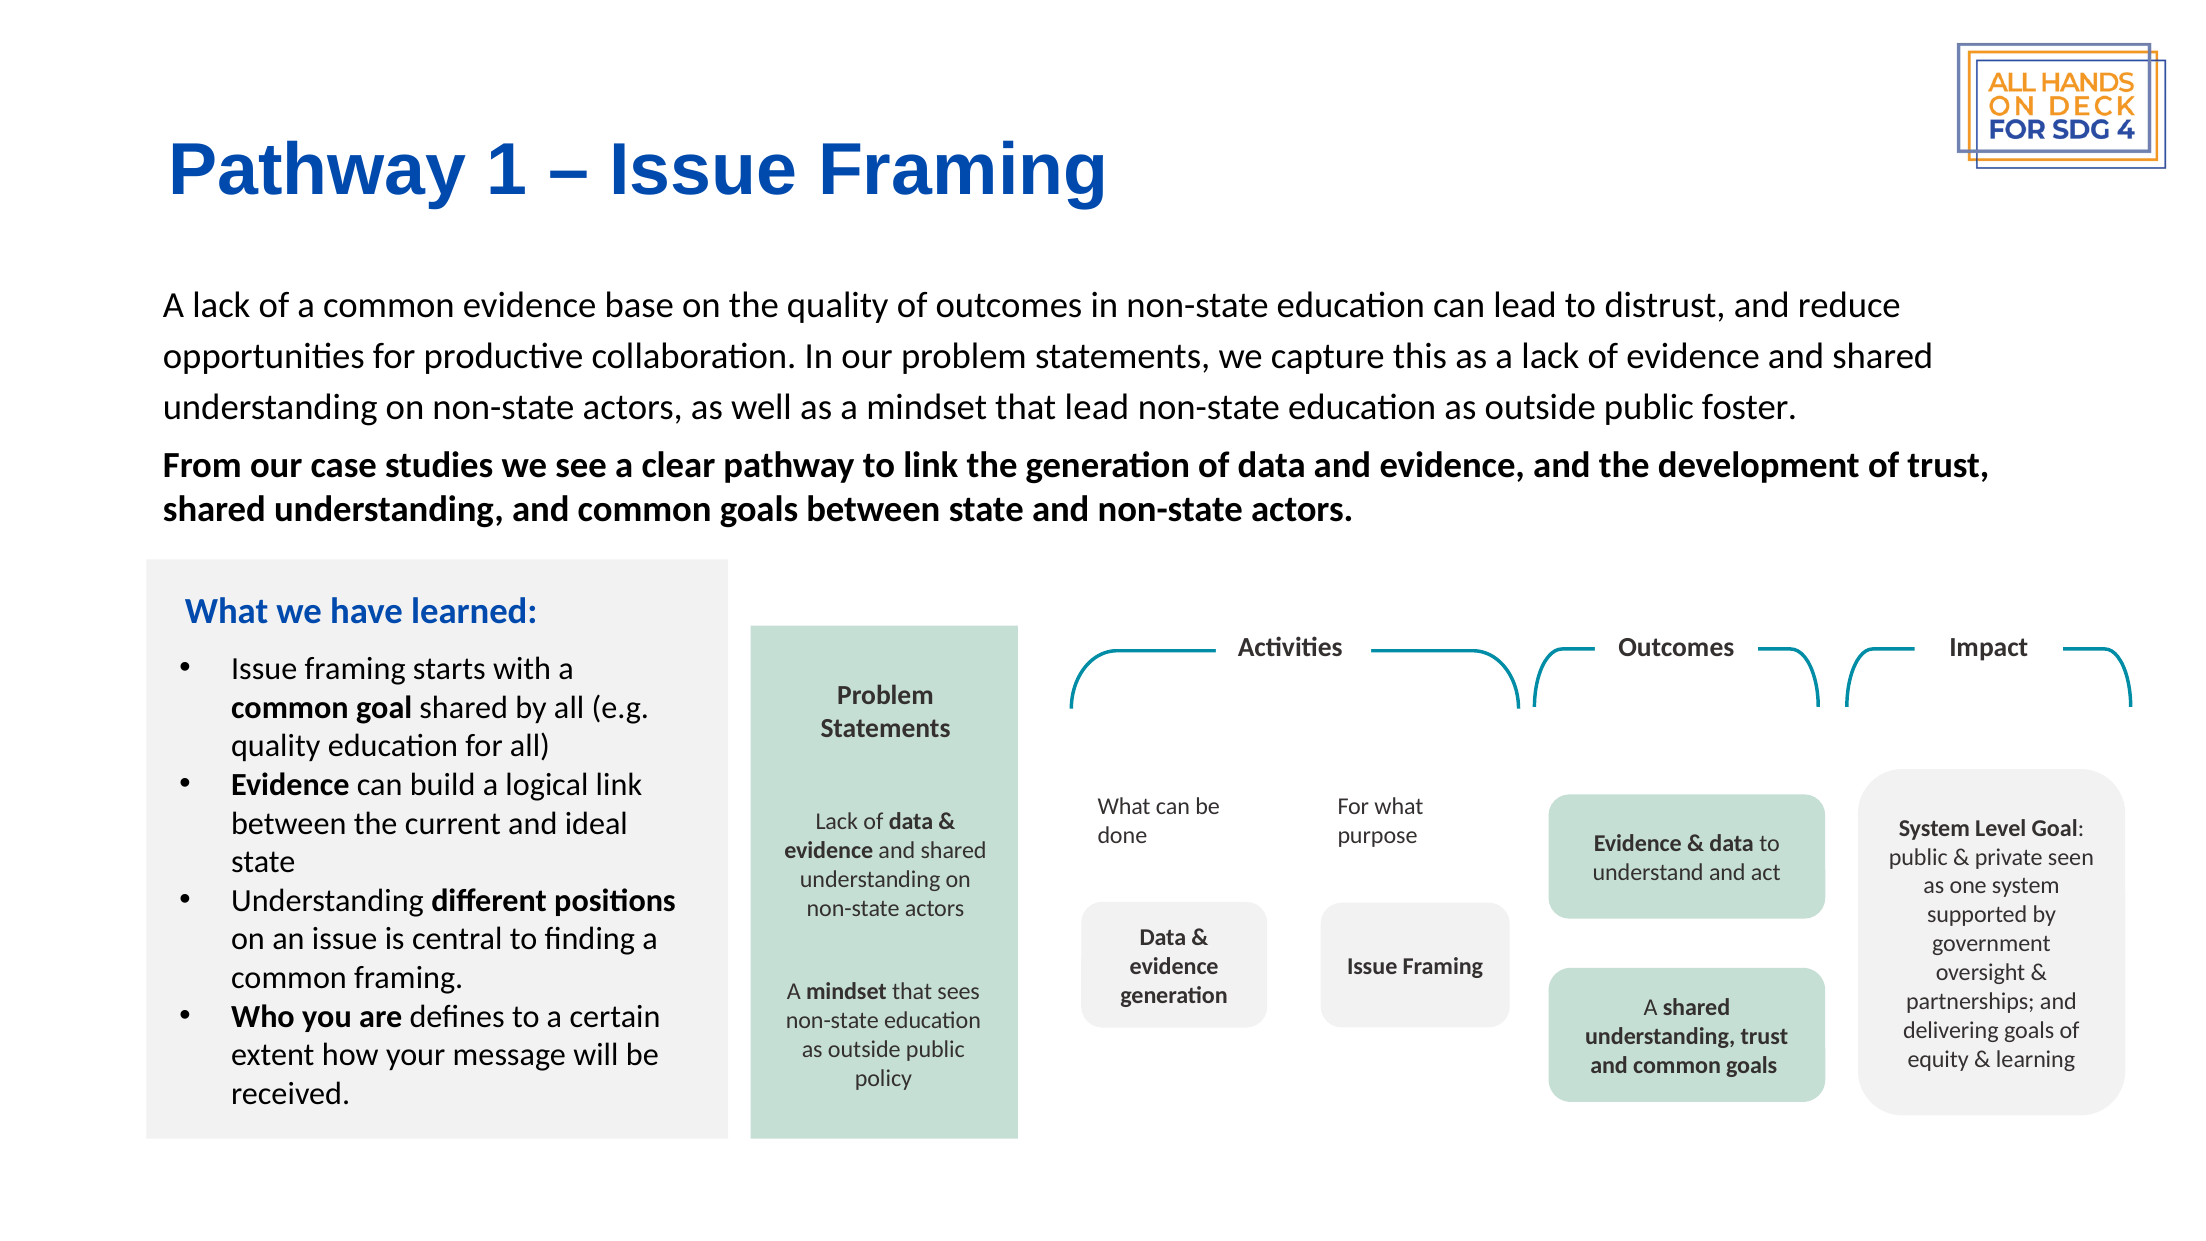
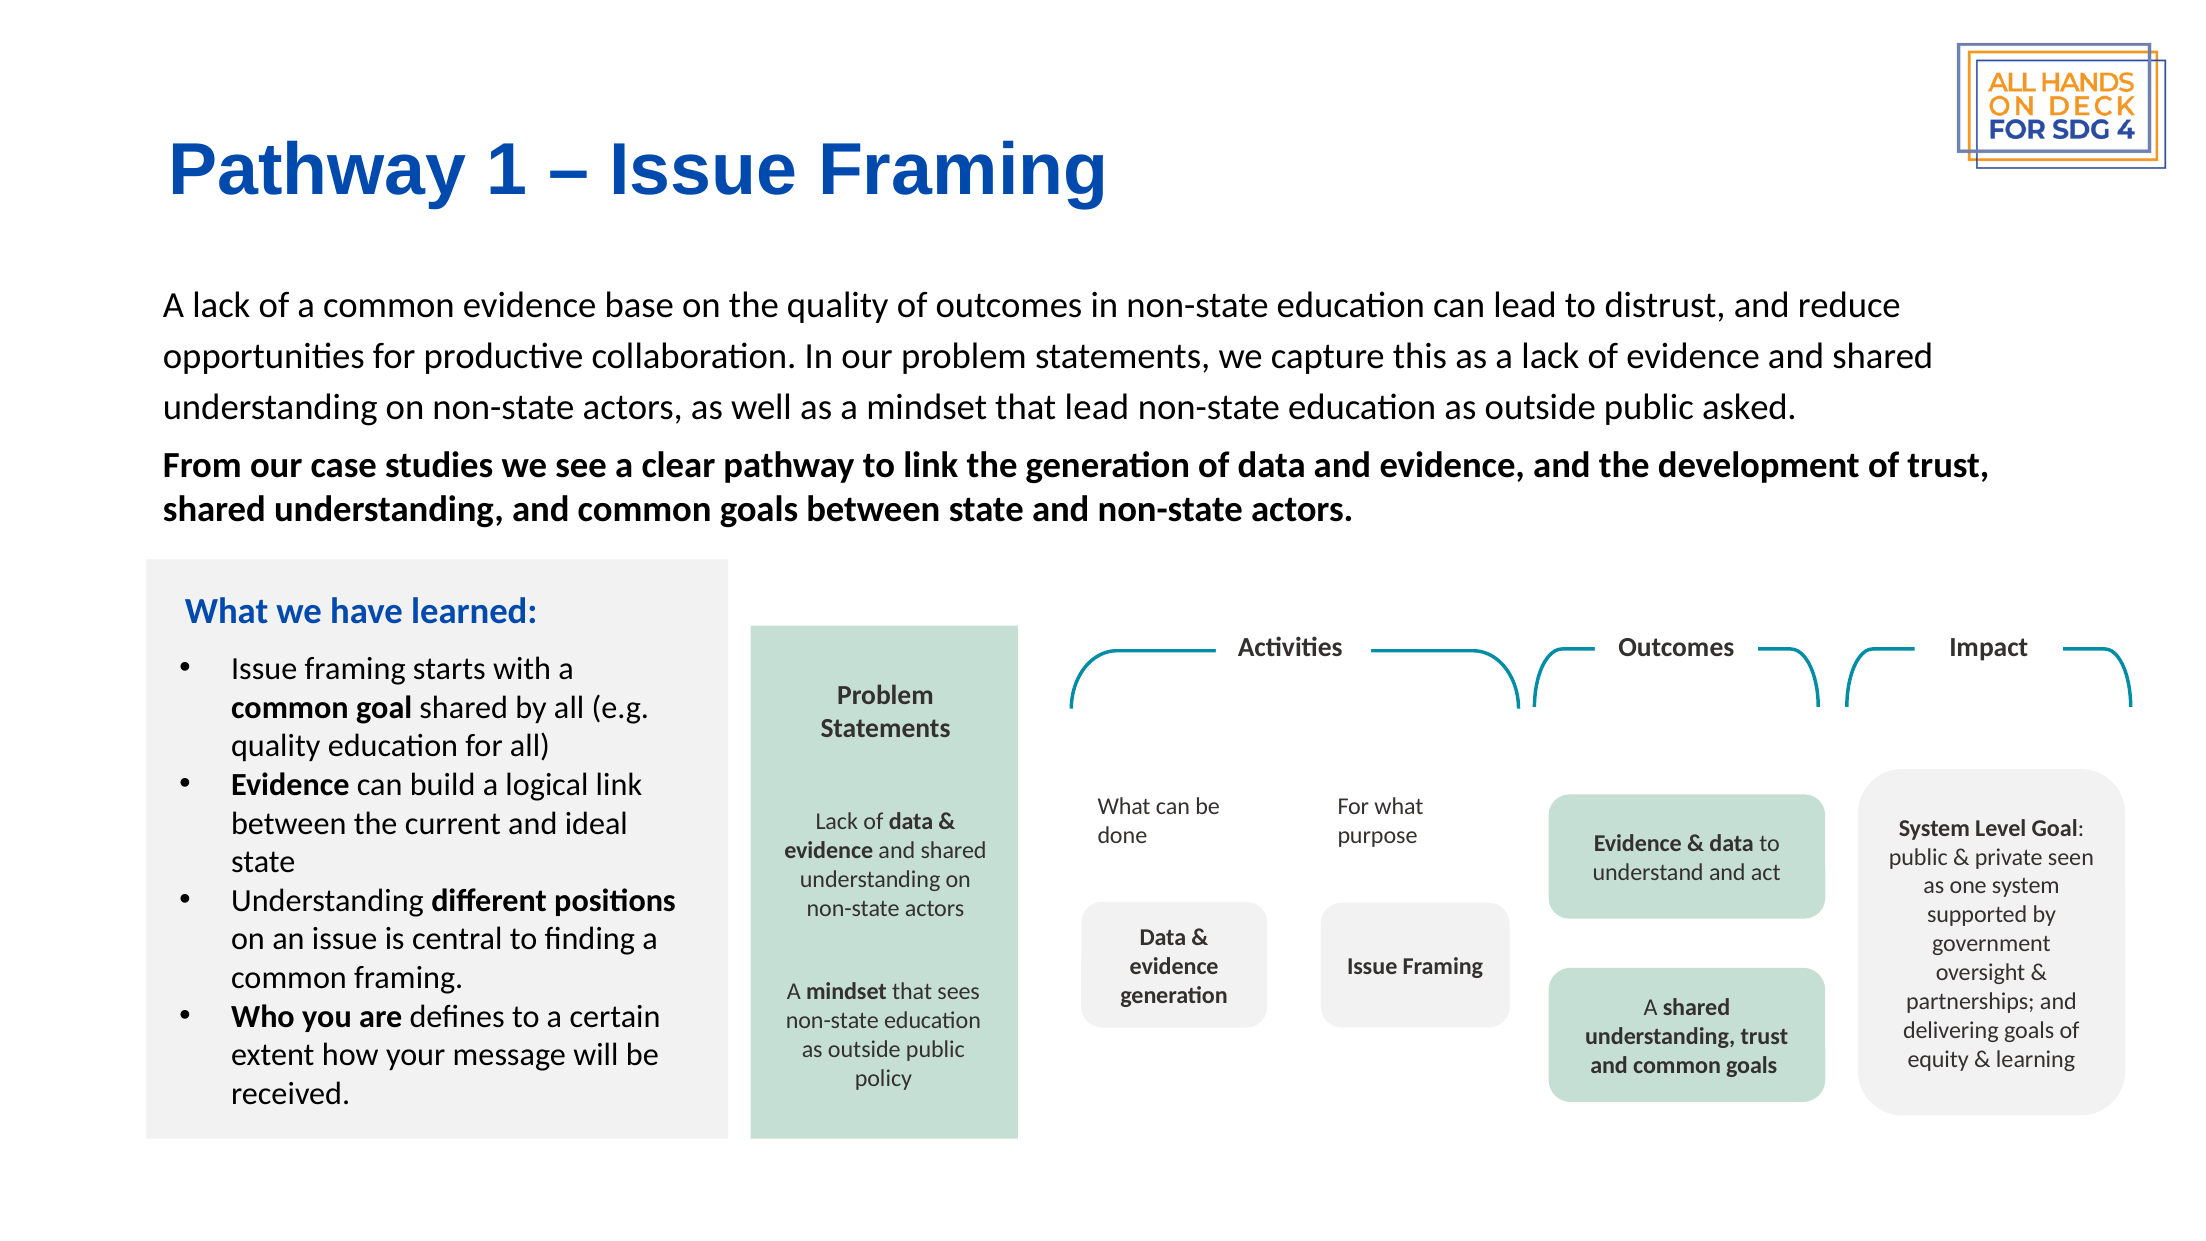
foster: foster -> asked (1749, 407)
